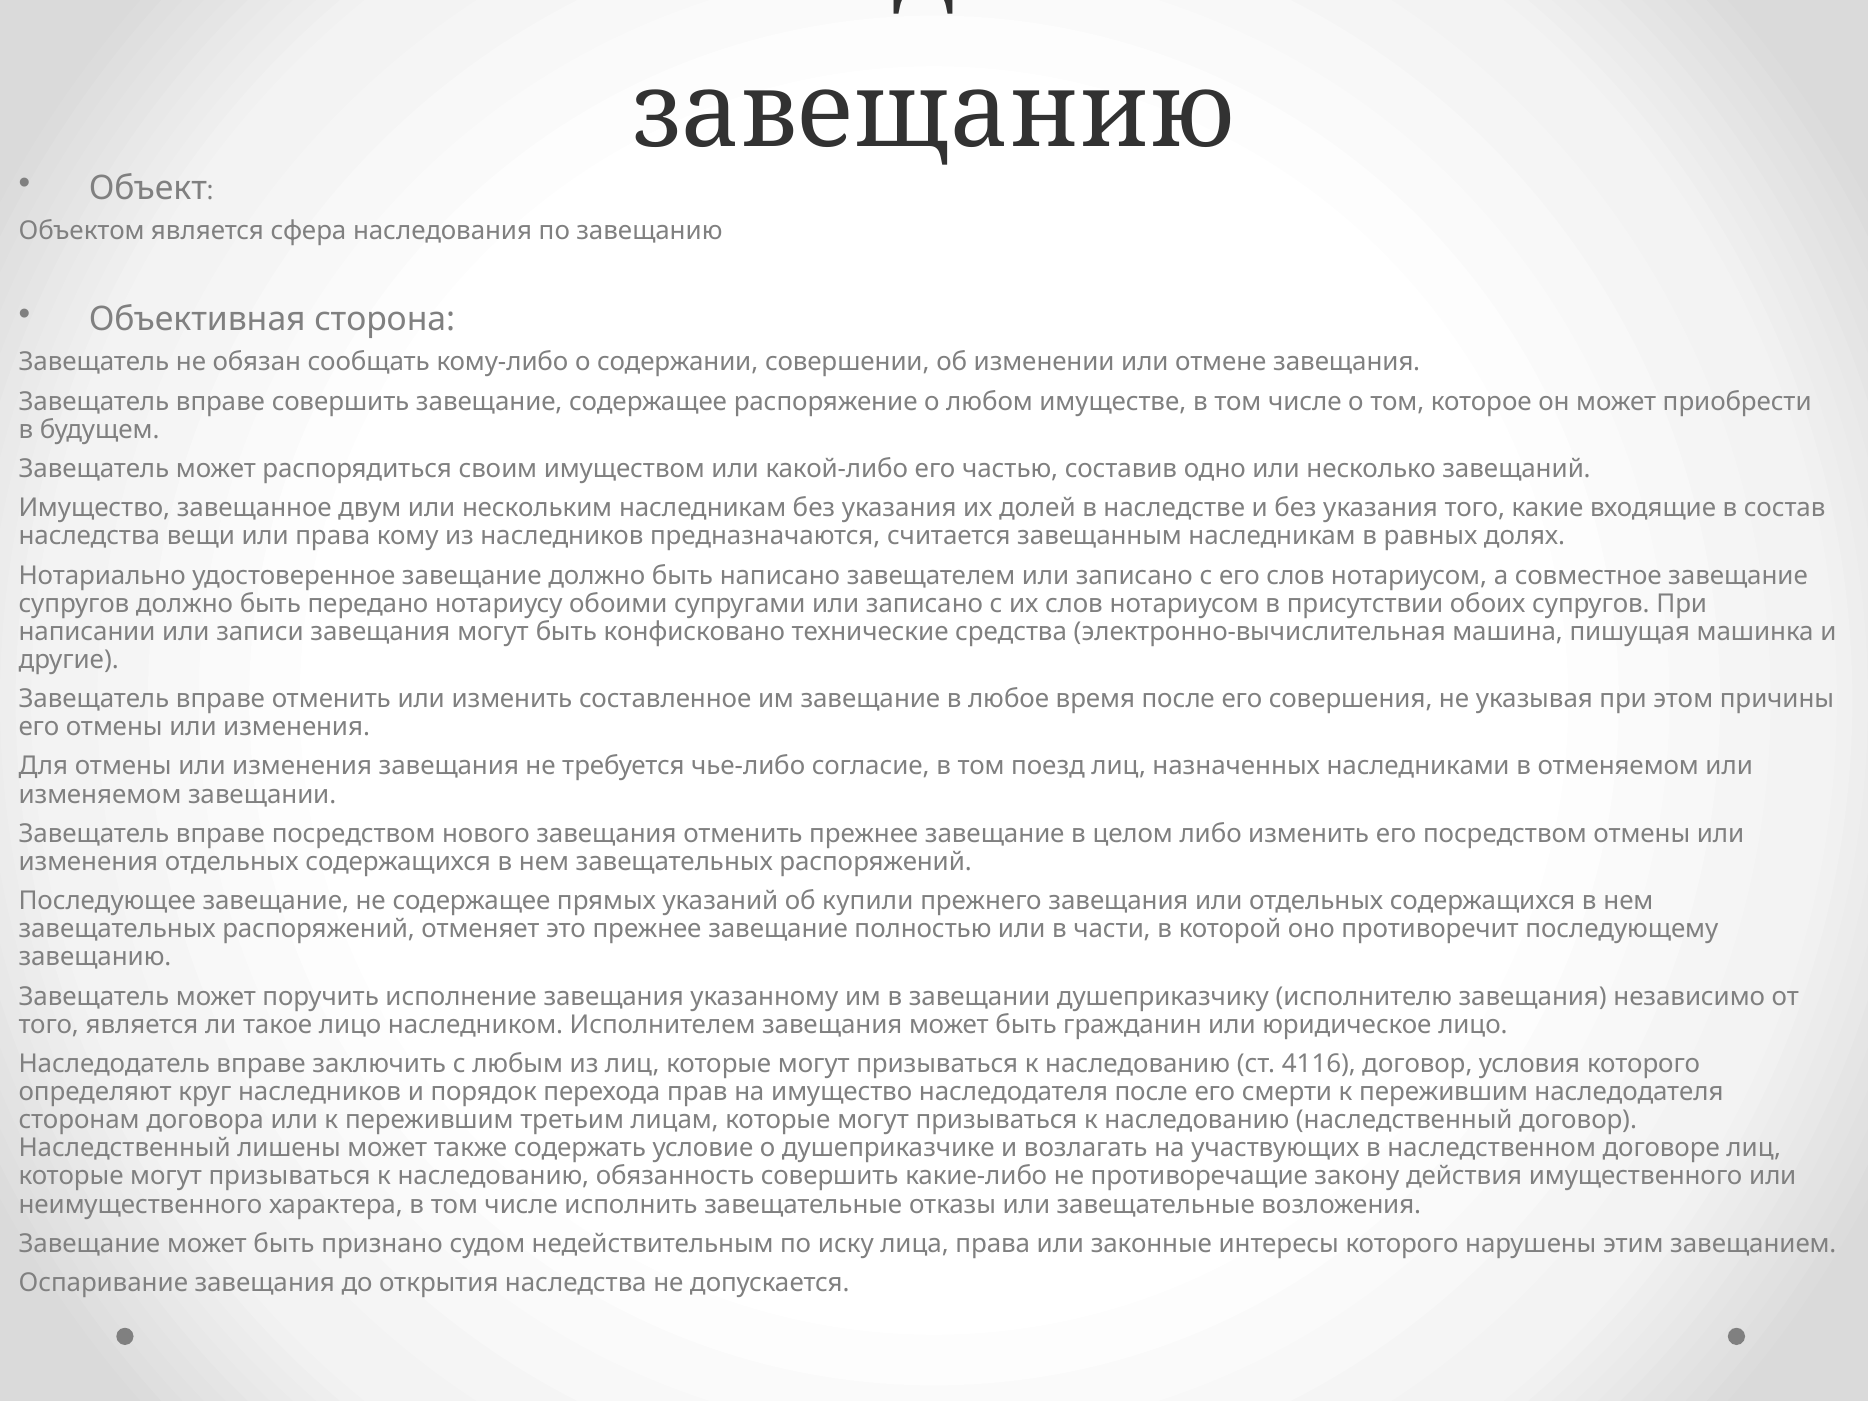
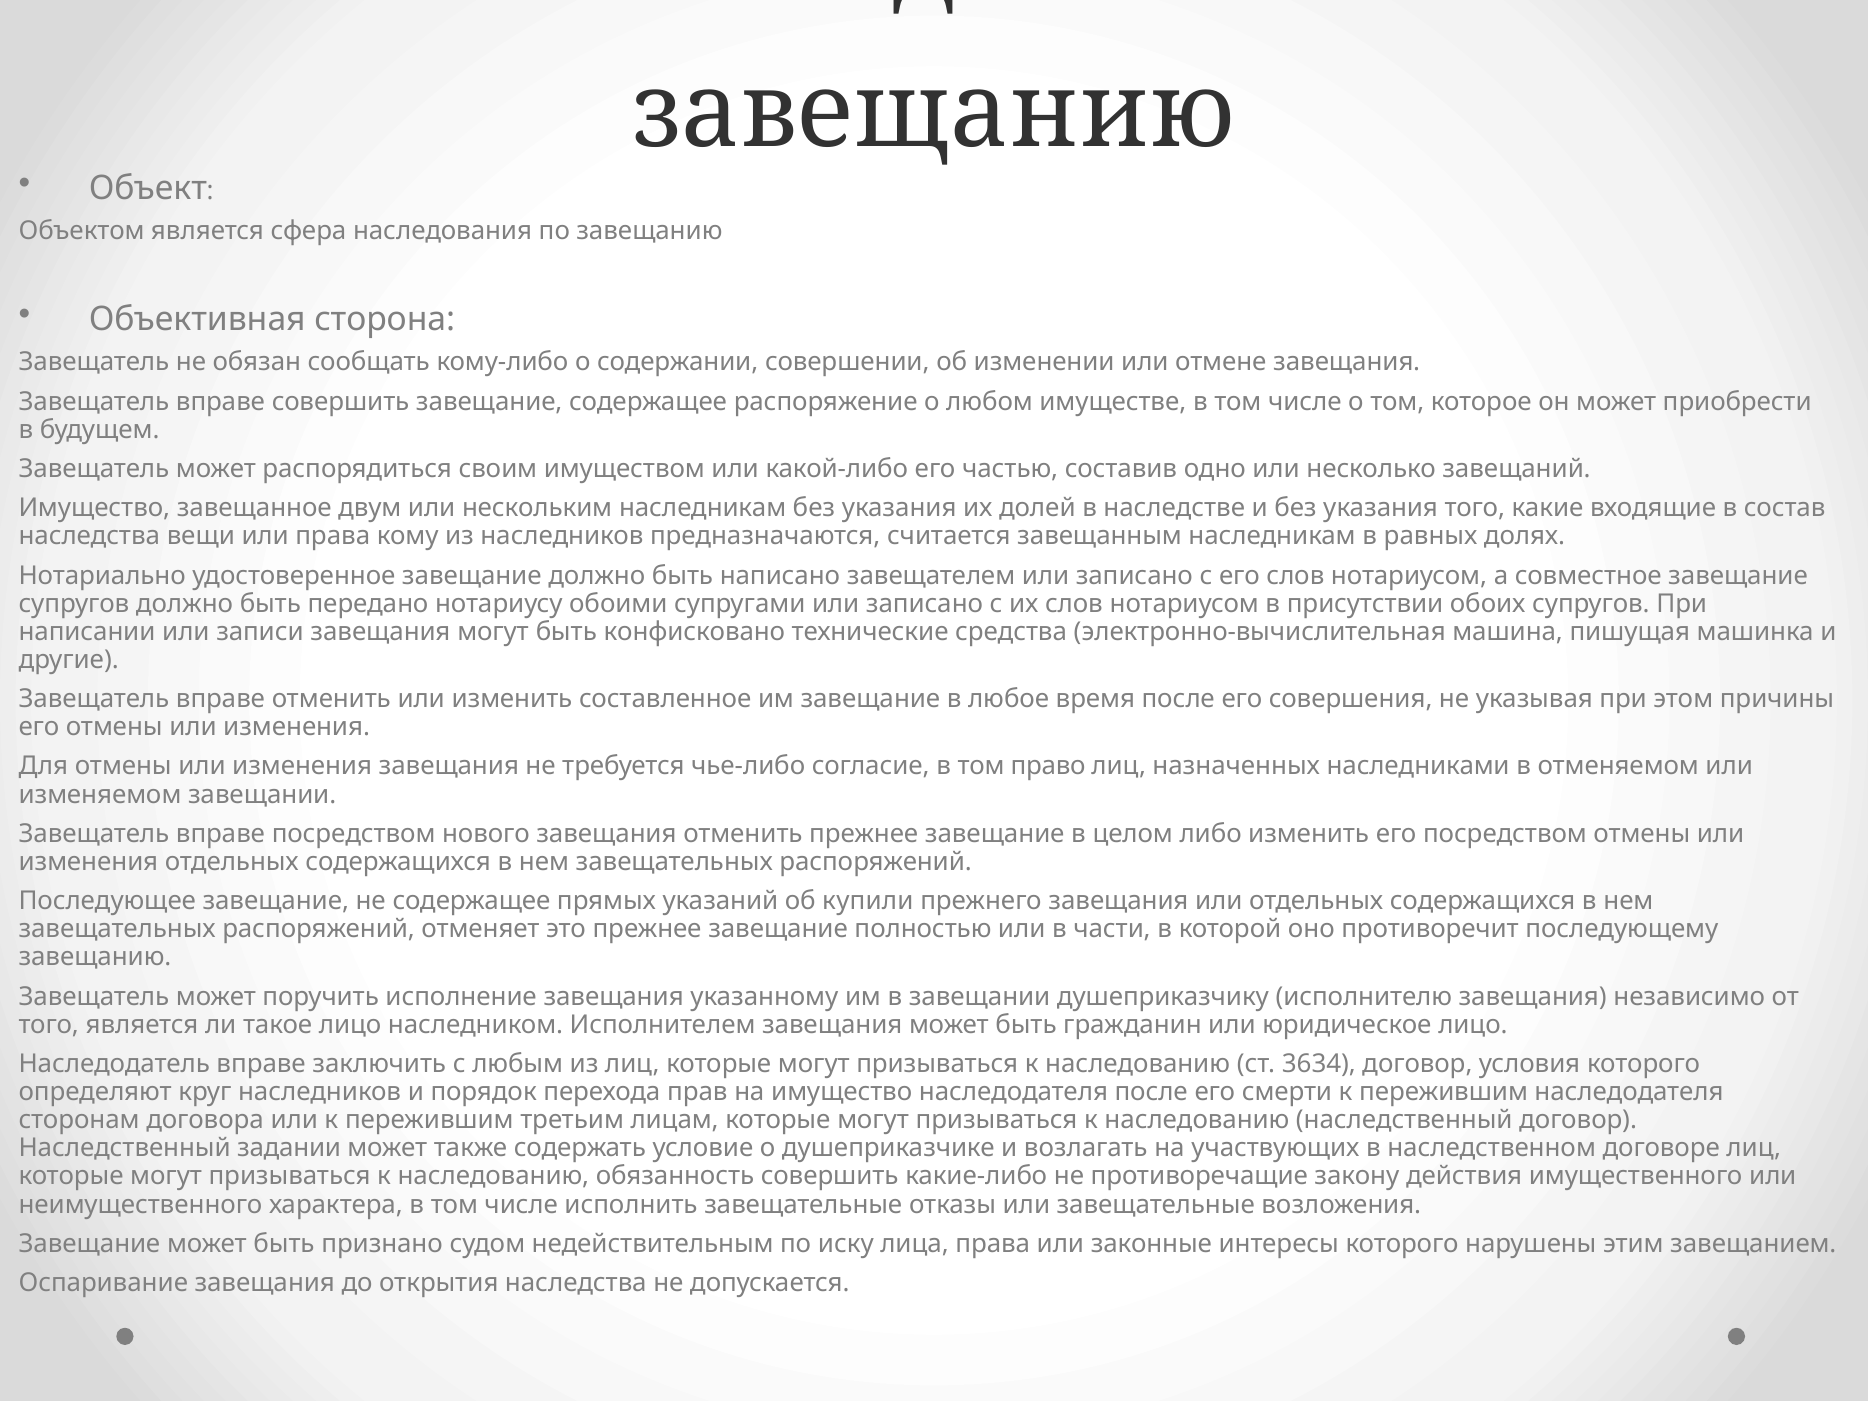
поезд: поезд -> право (1048, 766)
4116: 4116 -> 3634 (1319, 1064)
лишены: лишены -> задании (289, 1148)
